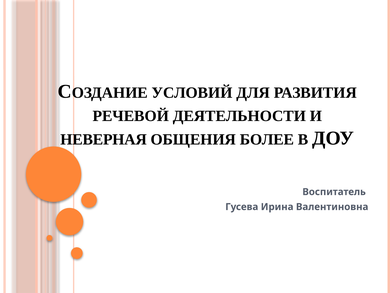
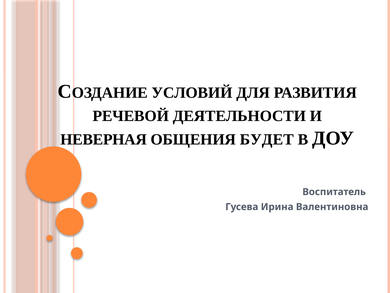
БОЛЕЕ: БОЛЕЕ -> БУДЕТ (267, 139)
